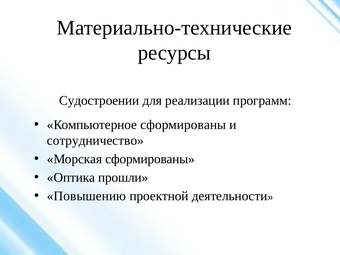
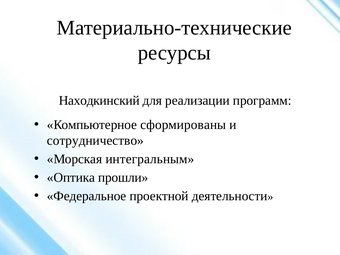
Судостроении: Судостроении -> Находкинский (99, 101)
Морская сформированы: сформированы -> интегральным (150, 159)
Повышению: Повышению -> Федеральное (87, 196)
